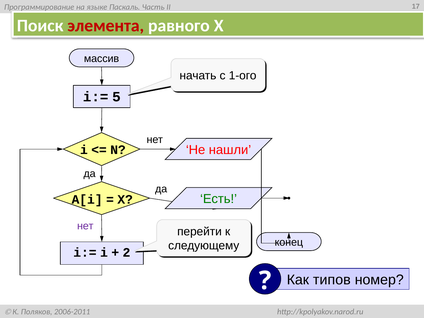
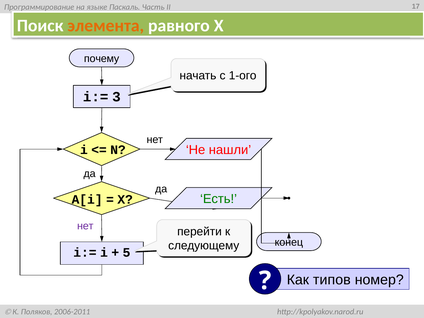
элемента colour: red -> orange (106, 26)
массив: массив -> почему (102, 59)
5: 5 -> 3 (116, 97)
2: 2 -> 5 (126, 253)
